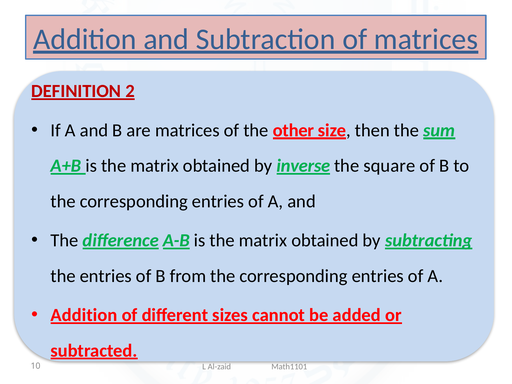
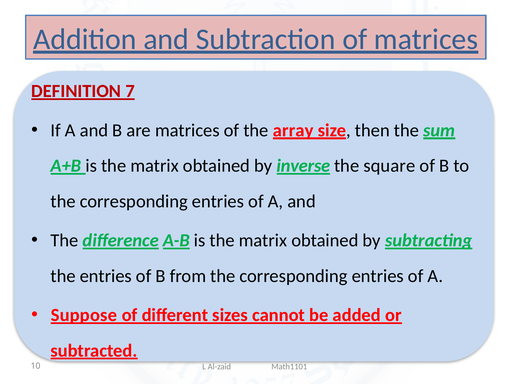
2: 2 -> 7 (130, 91)
other: other -> array (293, 130)
Addition: Addition -> Suppose (84, 315)
